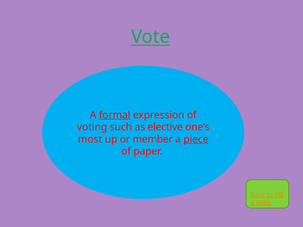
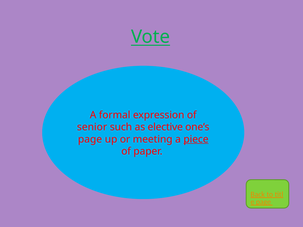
formal underline: present -> none (115, 115)
voting: voting -> senior (92, 127)
most: most -> page (90, 139)
member: member -> meeting (153, 139)
